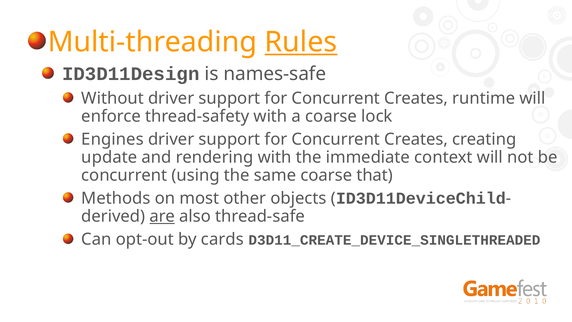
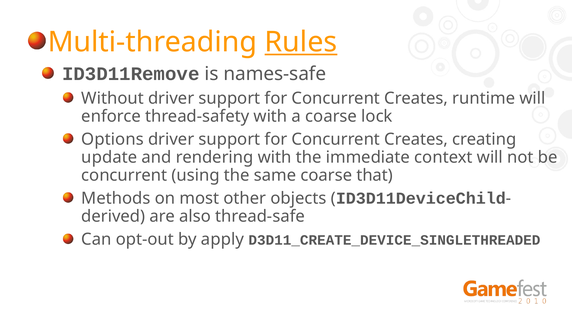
ID3D11Design: ID3D11Design -> ID3D11Remove (131, 74)
Engines: Engines -> Options (113, 139)
are underline: present -> none (162, 216)
cards: cards -> apply (222, 239)
